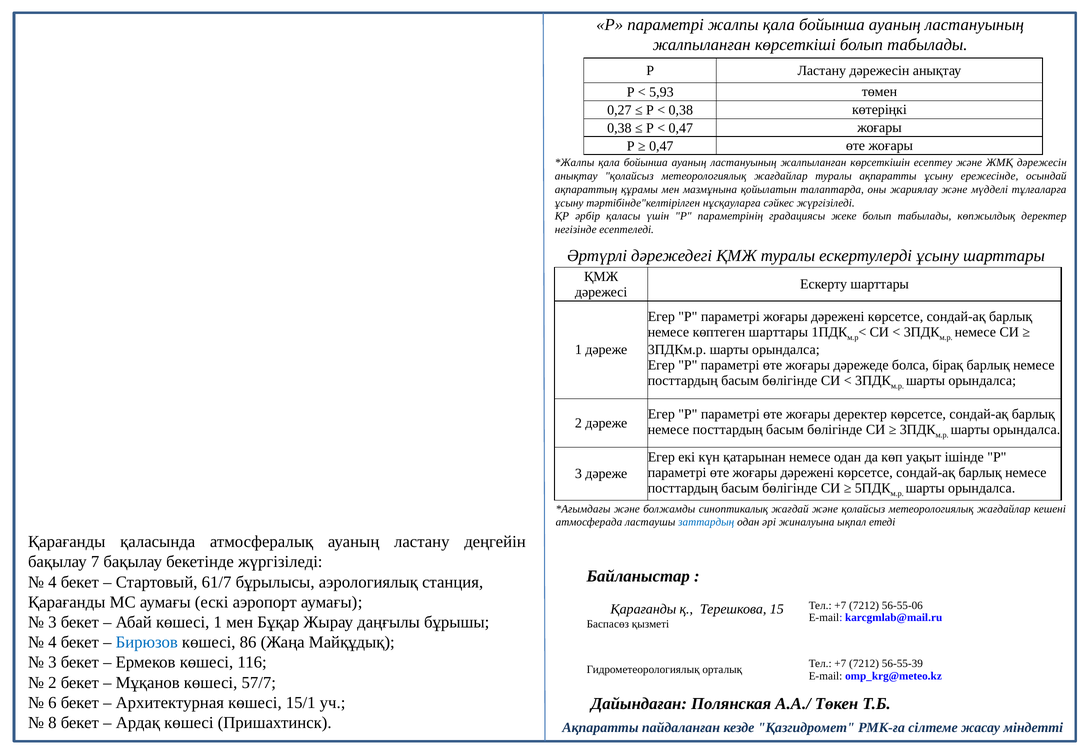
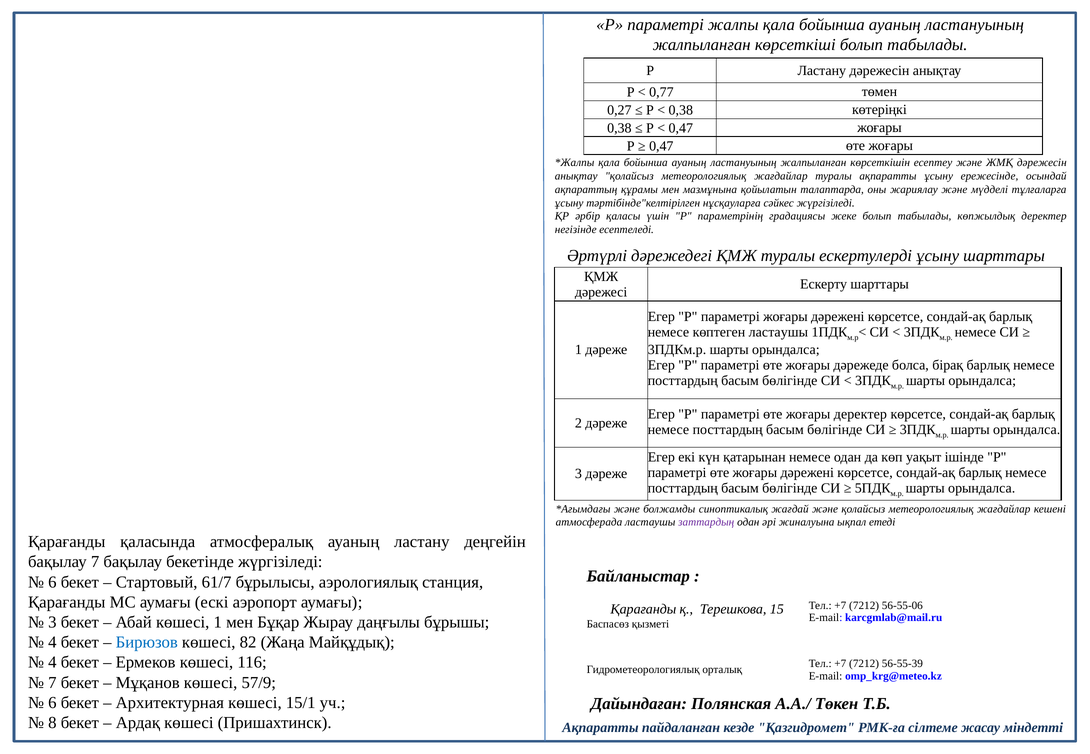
5,93: 5,93 -> 0,77 (661, 92)
көптеген шарттары: шарттары -> ластаушы (778, 333)
заттардың colour: blue -> purple (706, 523)
4: 4 -> 6 (52, 583)
86: 86 -> 82 (248, 643)
3: 3 -> 4 (52, 663)
2: 2 -> 7 (52, 683)
57/7: 57/7 -> 57/9 (259, 683)
